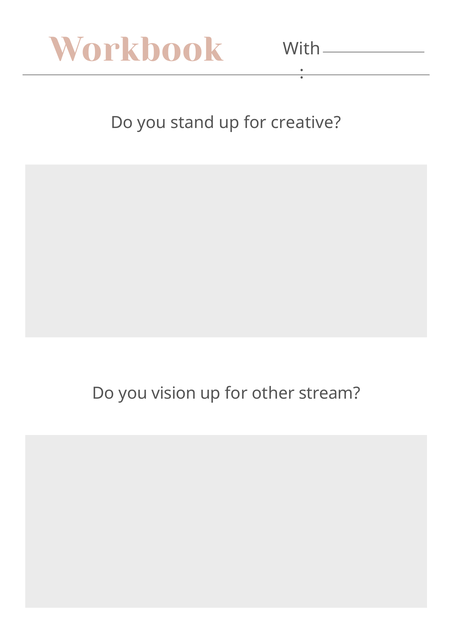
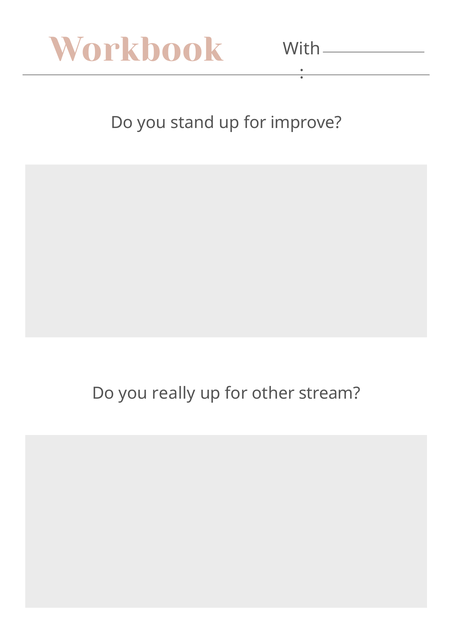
creative: creative -> improve (306, 123)
vision: vision -> really (174, 394)
